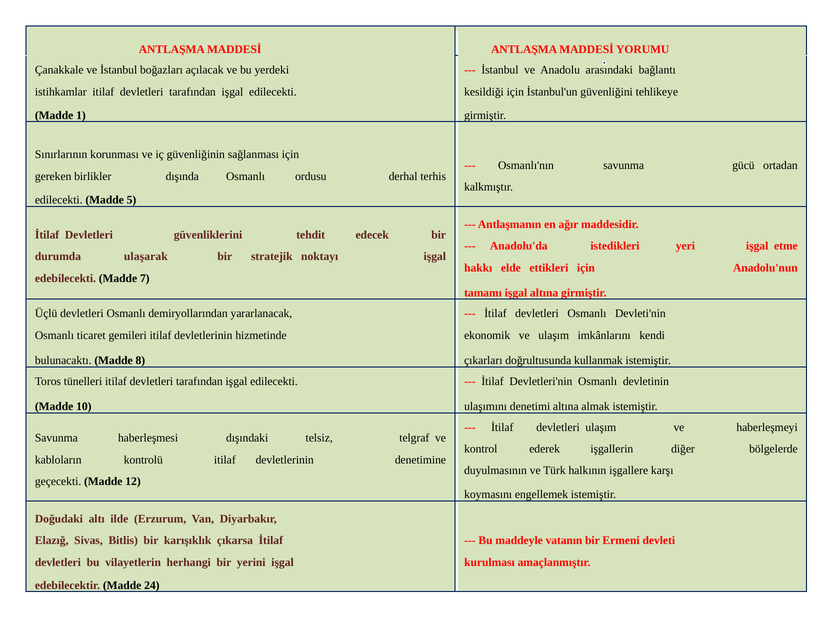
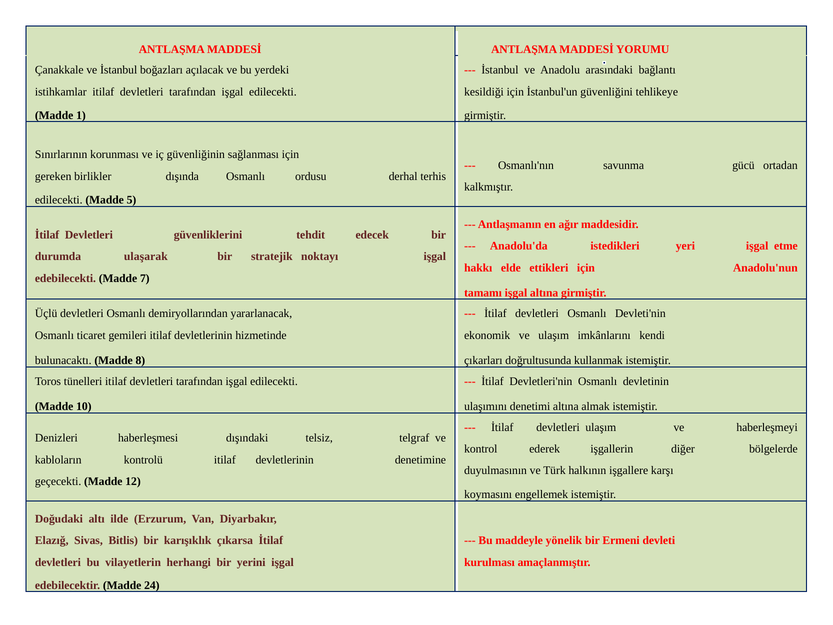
Savunma: Savunma -> Denizleri (56, 438)
vatanın: vatanın -> yönelik (564, 540)
